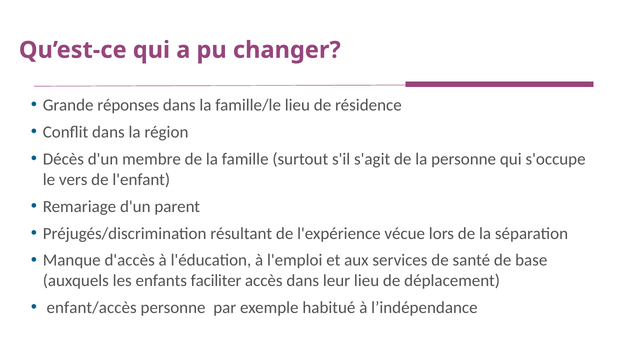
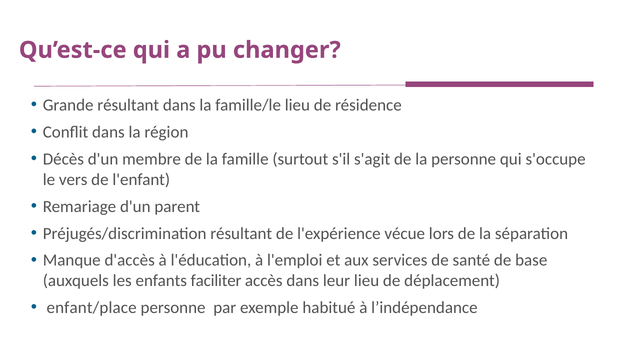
Grande réponses: réponses -> résultant (128, 105)
enfant/accès: enfant/accès -> enfant/place (92, 308)
